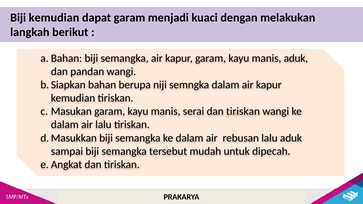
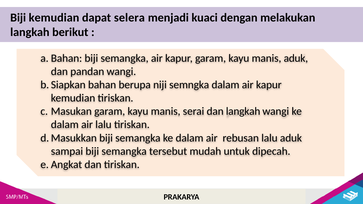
dapat garam: garam -> selera (129, 18)
serai dan tiriskan: tiriskan -> langkah (243, 111)
